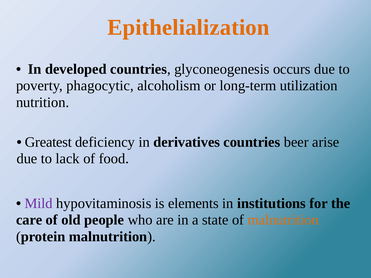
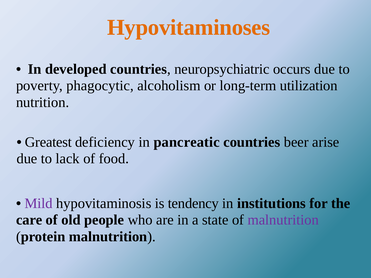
Epithelialization: Epithelialization -> Hypovitaminoses (189, 28)
glyconeogenesis: glyconeogenesis -> neuropsychiatric (222, 69)
derivatives: derivatives -> pancreatic (187, 142)
elements: elements -> tendency (193, 204)
malnutrition colour: orange -> purple (283, 220)
